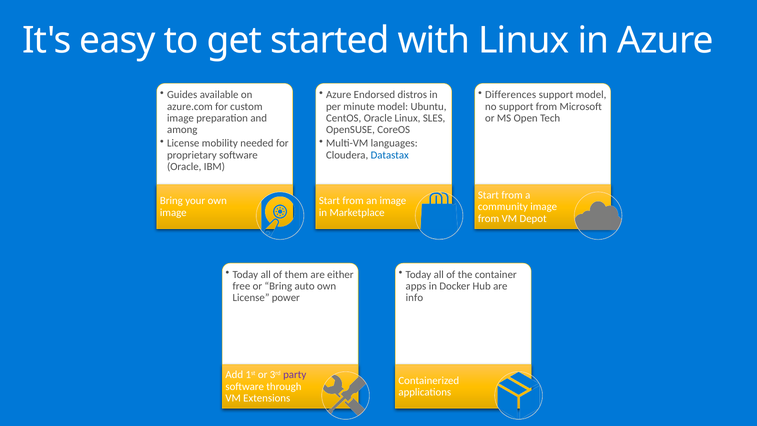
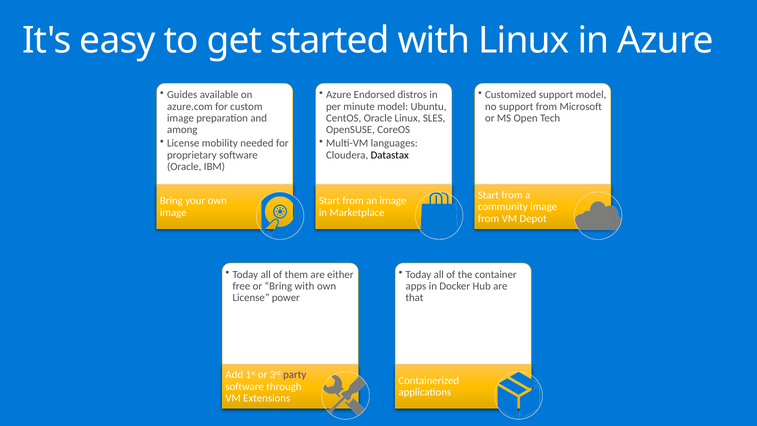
Differences: Differences -> Customized (511, 95)
Datastax colour: blue -> black (390, 155)
Bring auto: auto -> with (305, 286)
info: info -> that (415, 298)
